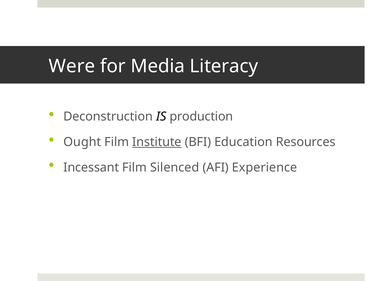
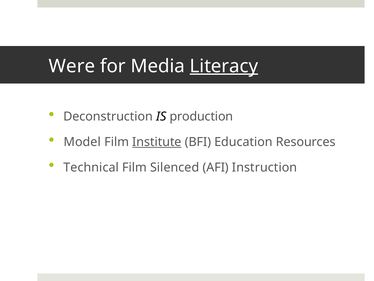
Literacy underline: none -> present (224, 66)
Ought: Ought -> Model (82, 142)
Incessant: Incessant -> Technical (91, 167)
Experience: Experience -> Instruction (265, 167)
